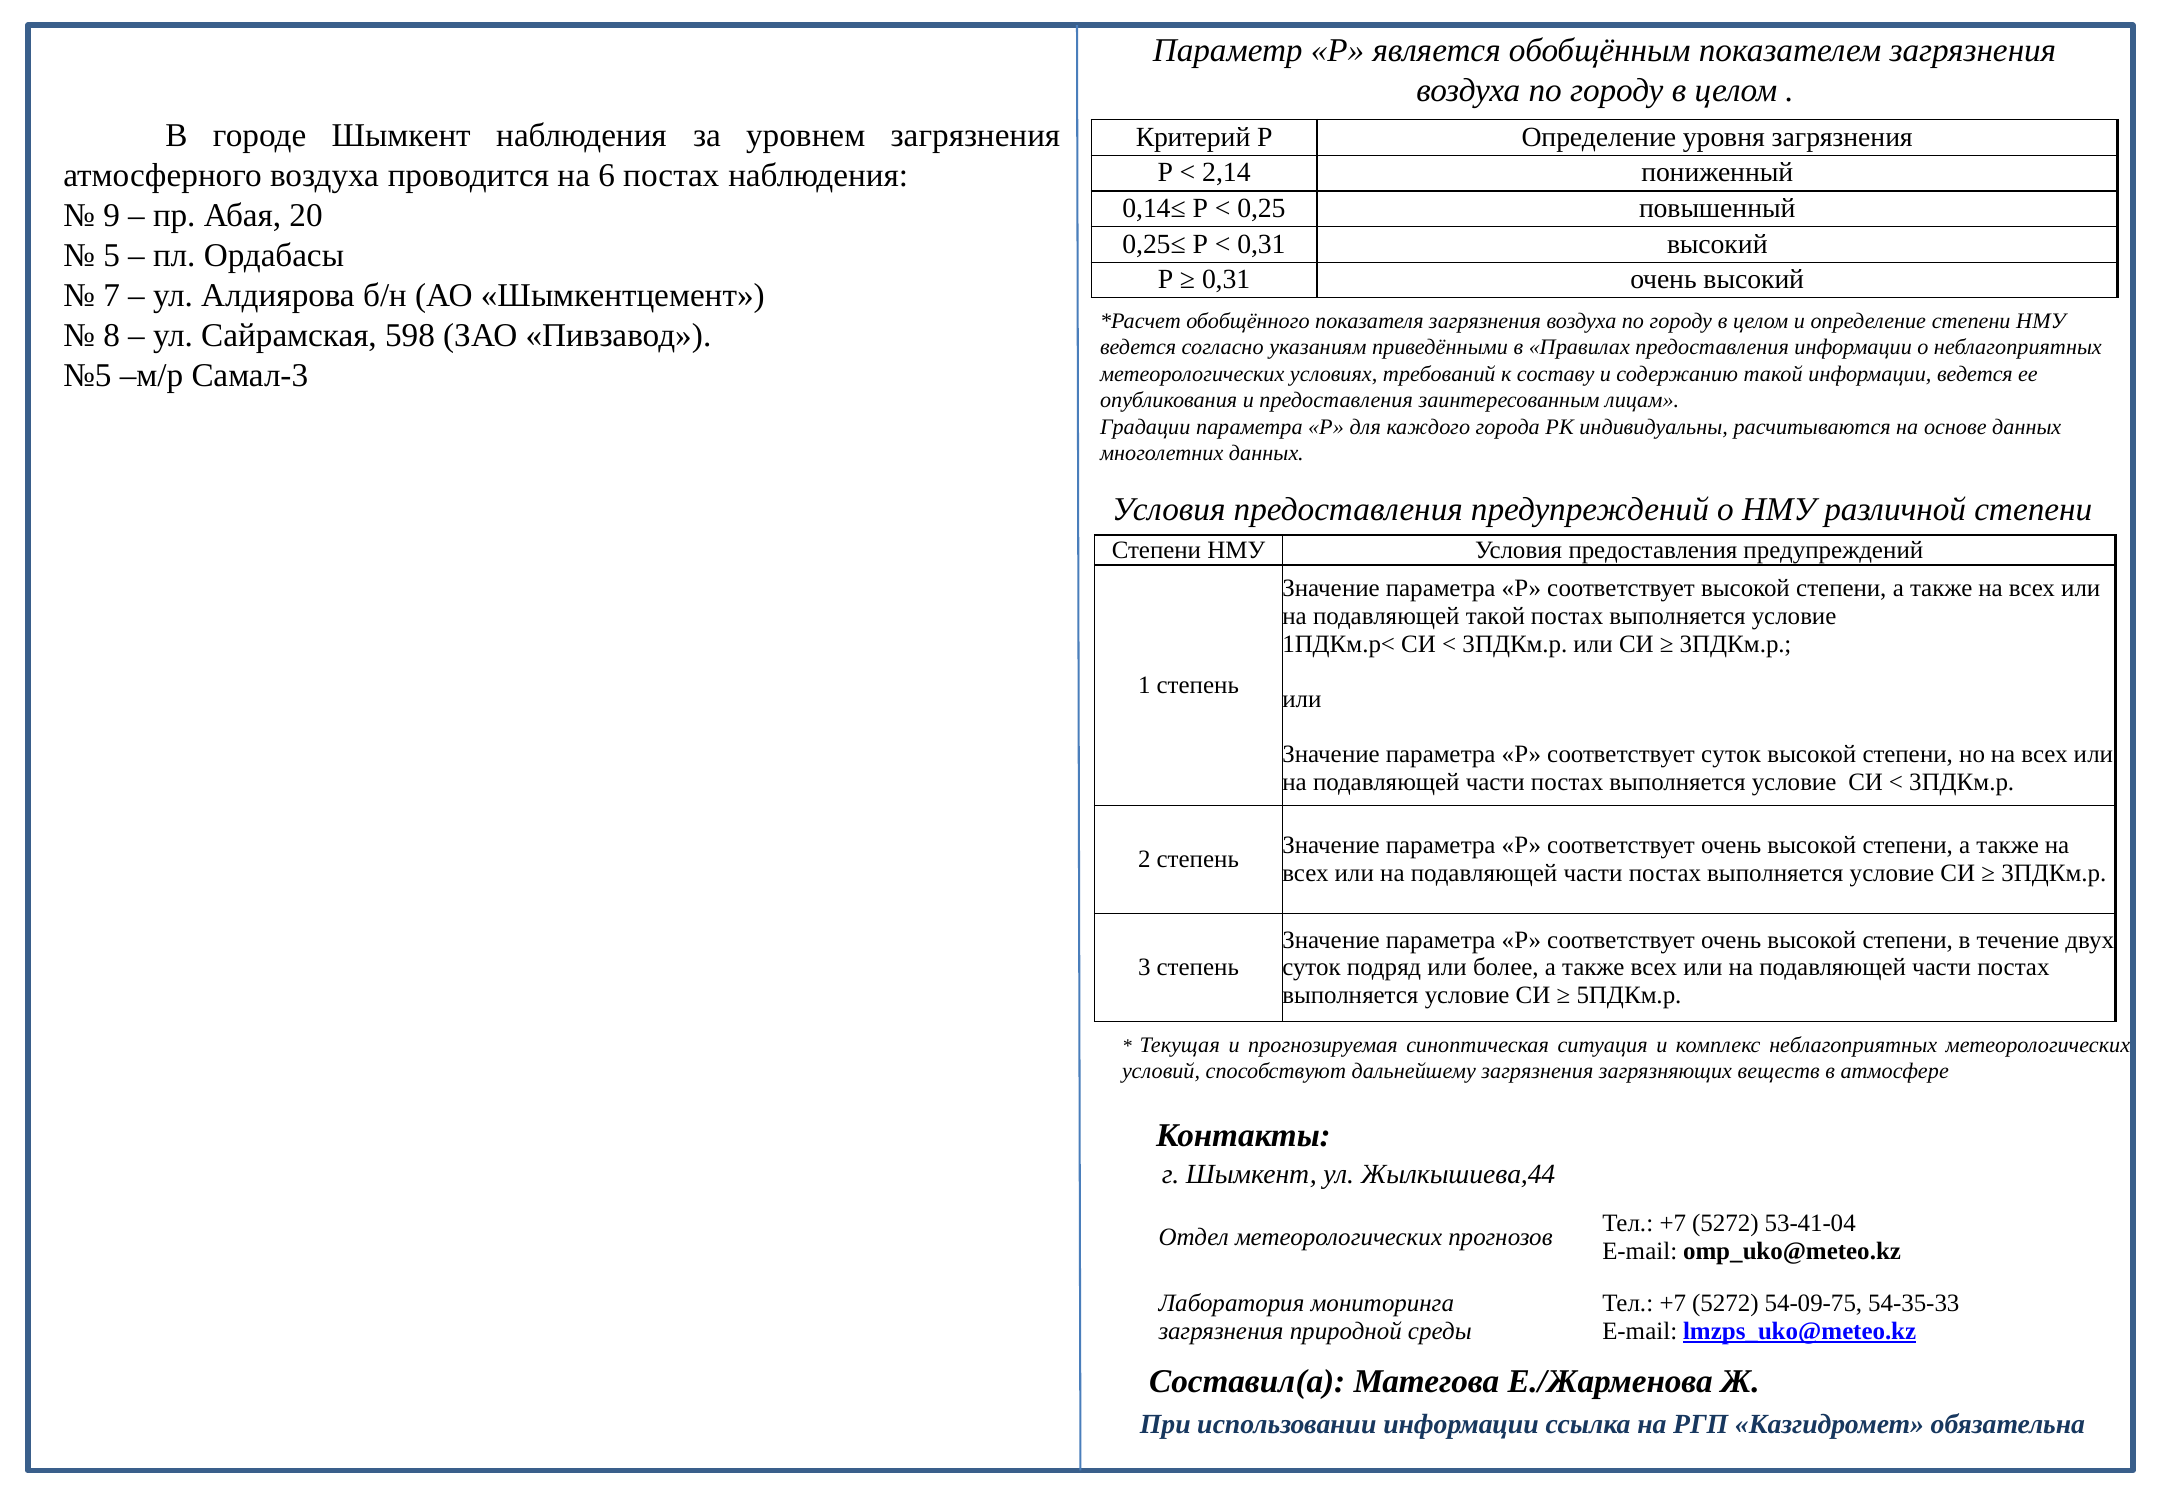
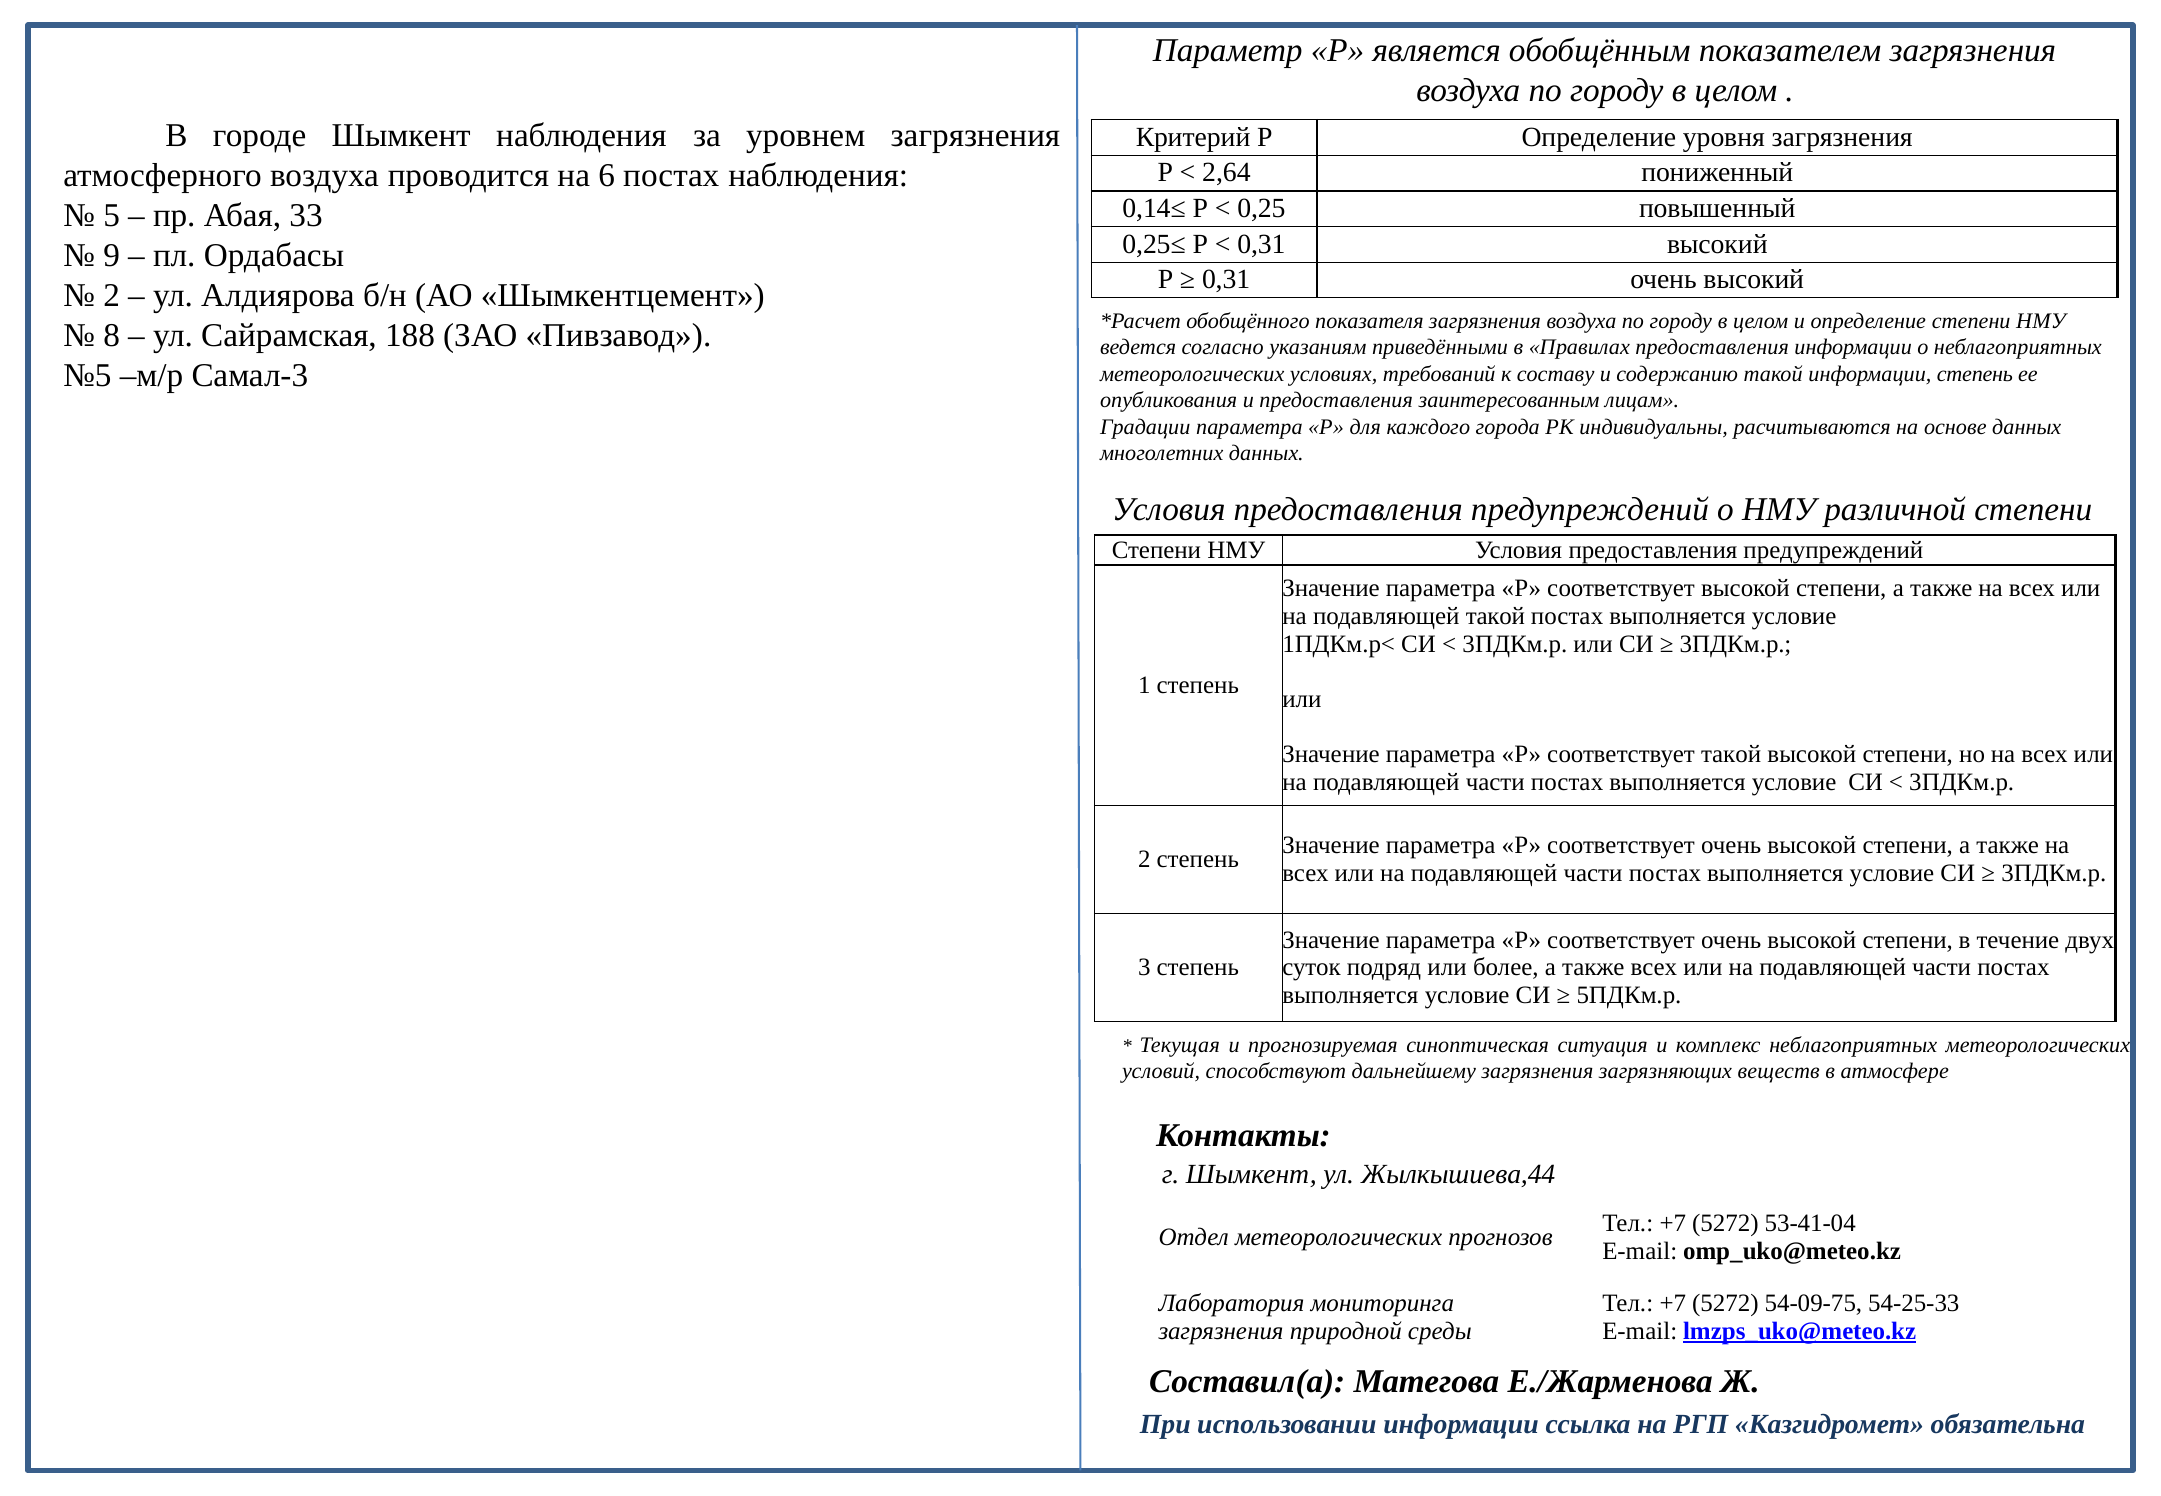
2,14: 2,14 -> 2,64 (1226, 173)
9: 9 -> 5 (112, 216)
20: 20 -> 33 (306, 216)
5: 5 -> 9 (112, 256)
7: 7 -> 2 (112, 296)
598: 598 -> 188 (410, 335)
информации ведется: ведется -> степень (1975, 374)
соответствует суток: суток -> такой (1731, 754)
54-35-33: 54-35-33 -> 54-25-33 (1914, 1304)
